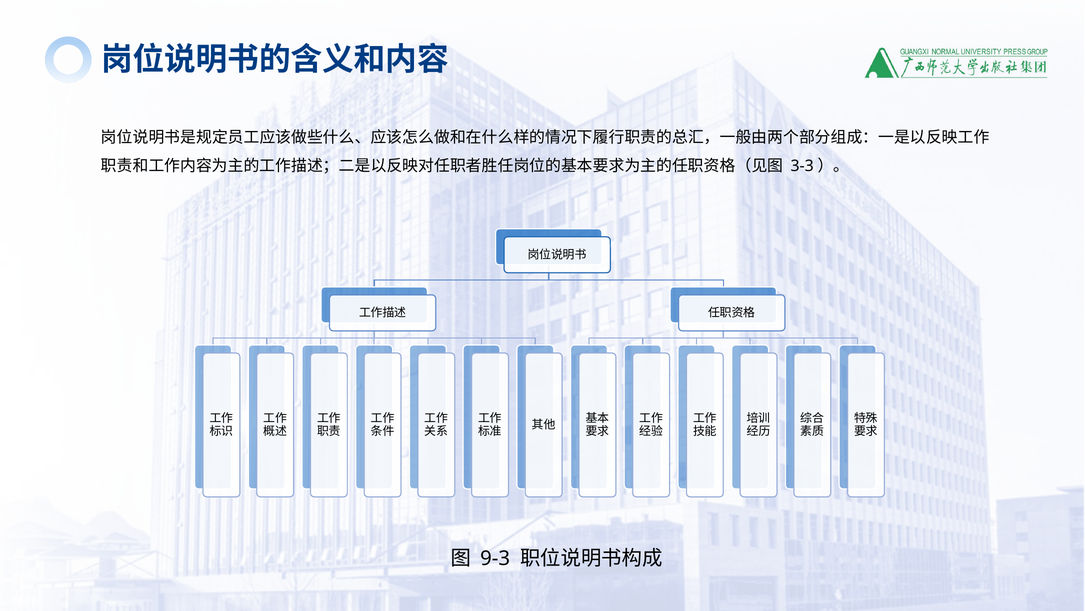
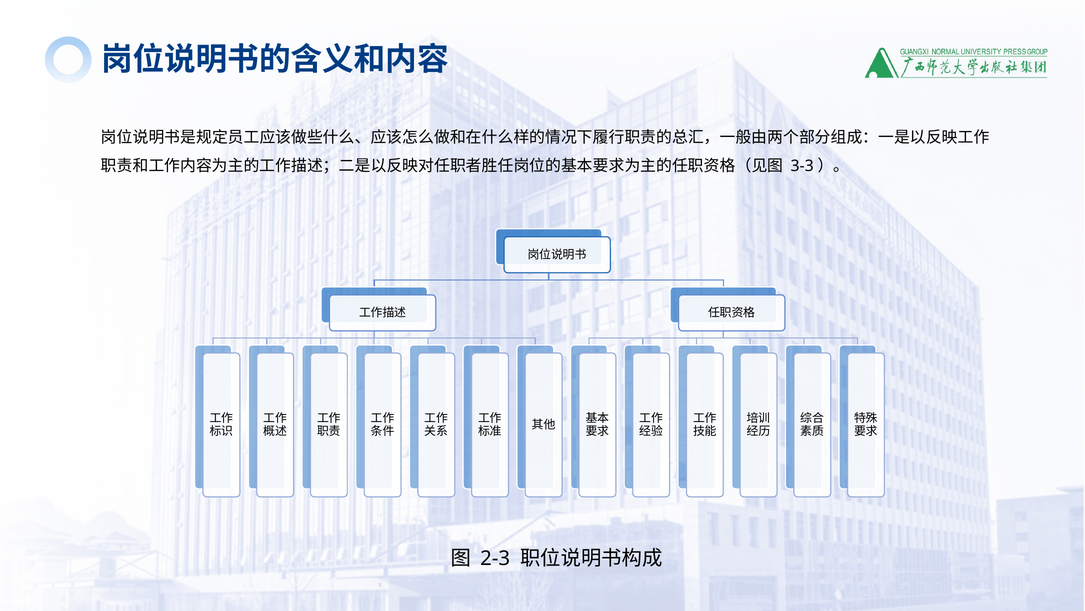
9-3: 9-3 -> 2-3 (495, 558)
